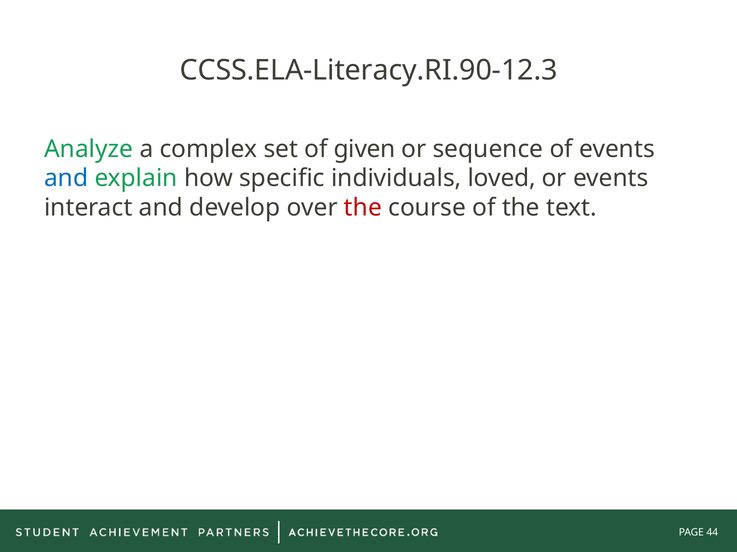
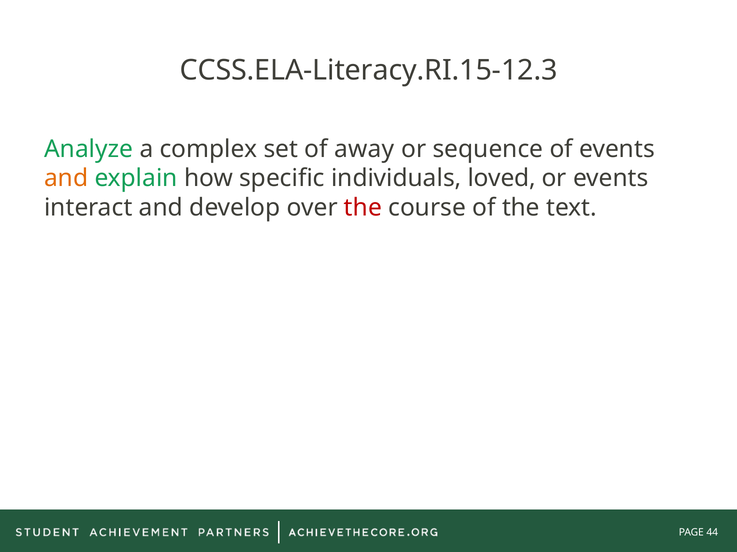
CCSS.ELA-Literacy.RI.90-12.3: CCSS.ELA-Literacy.RI.90-12.3 -> CCSS.ELA-Literacy.RI.15-12.3 (369, 70)
given: given -> away (364, 149)
and colour: blue -> orange (66, 179)
